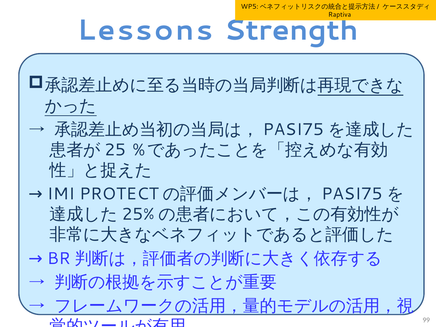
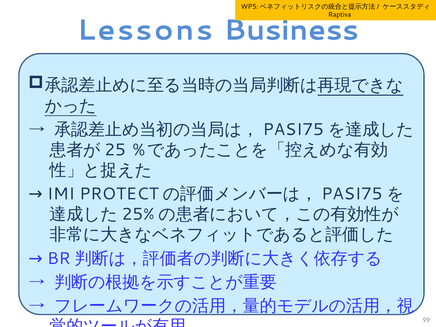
Strength: Strength -> Business (291, 30)
